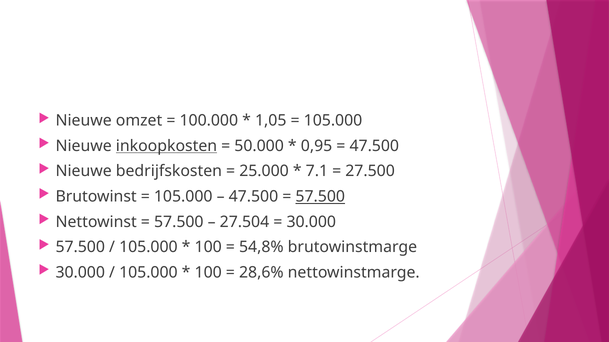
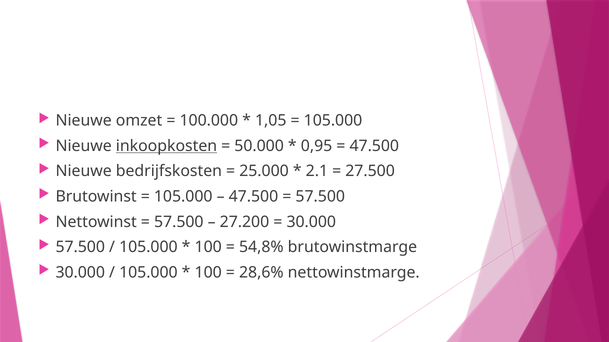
7.1: 7.1 -> 2.1 (317, 172)
57.500 underline: present -> none (320, 197)
27.504: 27.504 -> 27.200 (244, 222)
